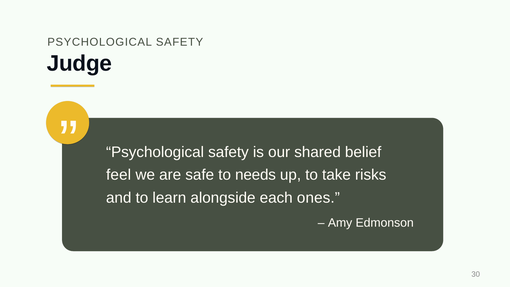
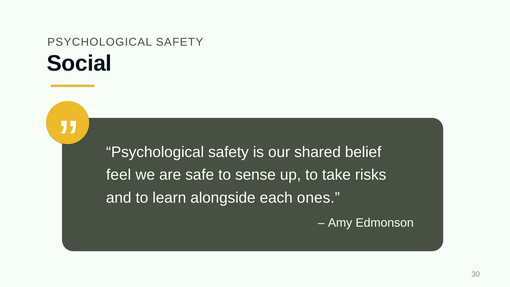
Judge: Judge -> Social (79, 63)
needs: needs -> sense (255, 175)
